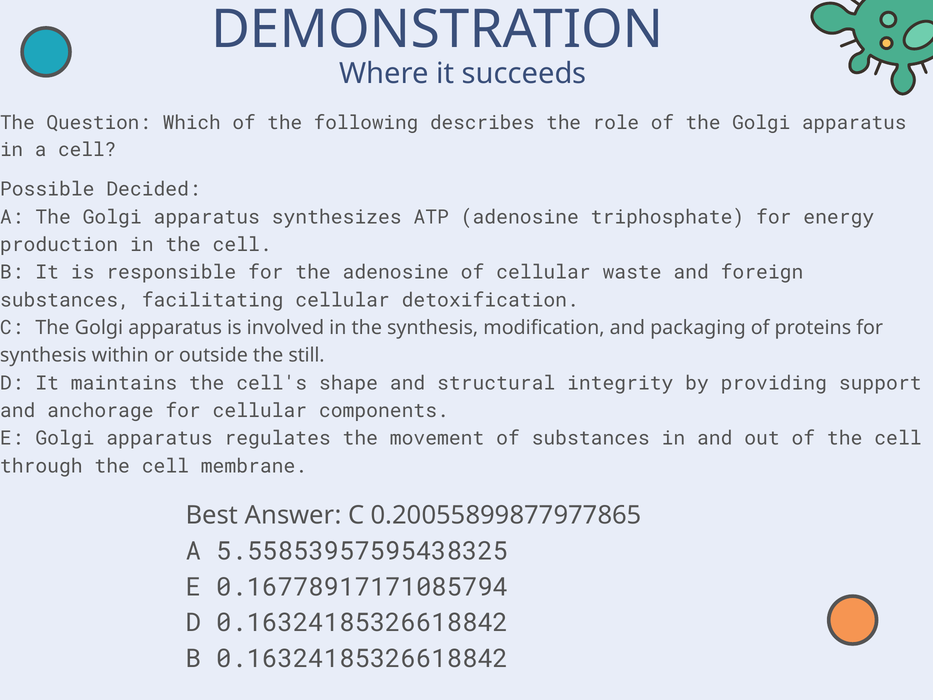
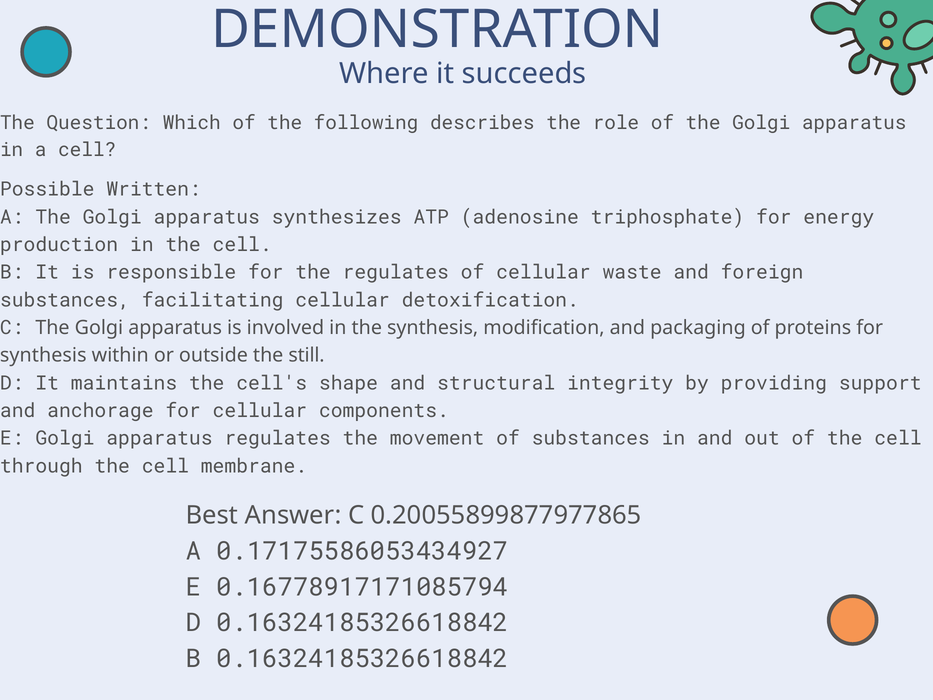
Decided: Decided -> Written (154, 189)
the adenosine: adenosine -> regulates (396, 272)
5.55853957595438325: 5.55853957595438325 -> 0.17175586053434927 (362, 551)
